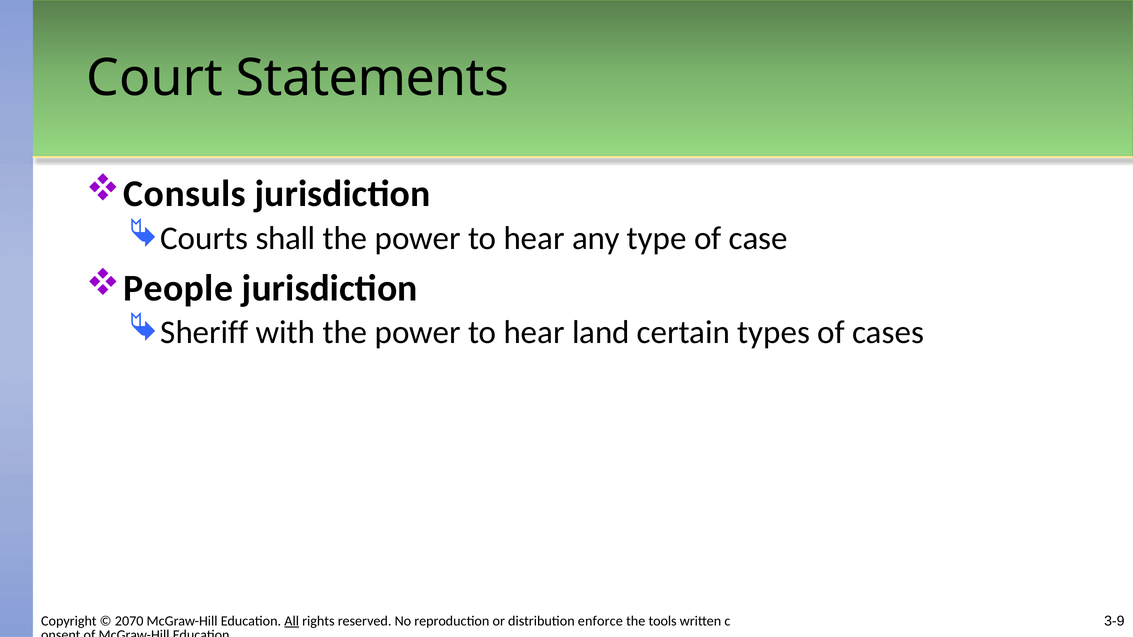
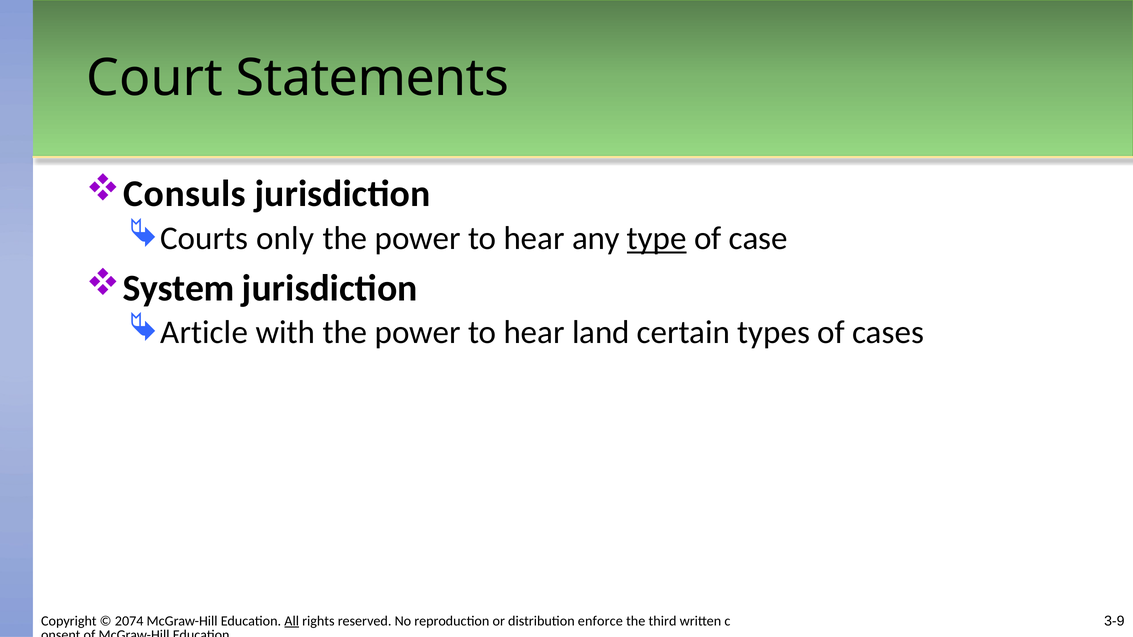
shall: shall -> only (285, 238)
type underline: none -> present (657, 238)
People: People -> System (179, 288)
Sheriff: Sheriff -> Article (204, 332)
2070: 2070 -> 2074 (129, 621)
tools: tools -> third (662, 621)
